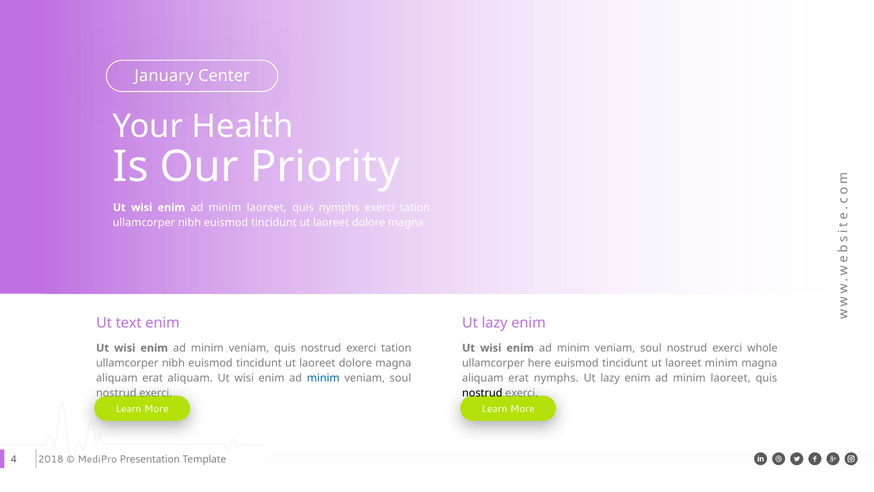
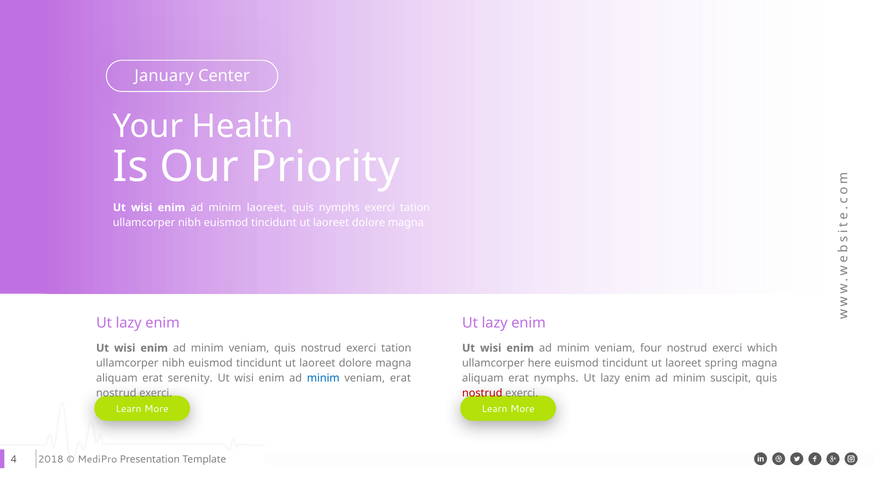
text: text -> lazy (129, 323)
soul: soul -> four (651, 348)
whole: whole -> which (762, 348)
laoreet minim: minim -> spring (721, 363)
erat aliquam: aliquam -> serenity (190, 378)
soul: soul -> erat (400, 378)
laoreet: laoreet -> suscipit (731, 378)
nostrud colour: black -> red (482, 393)
